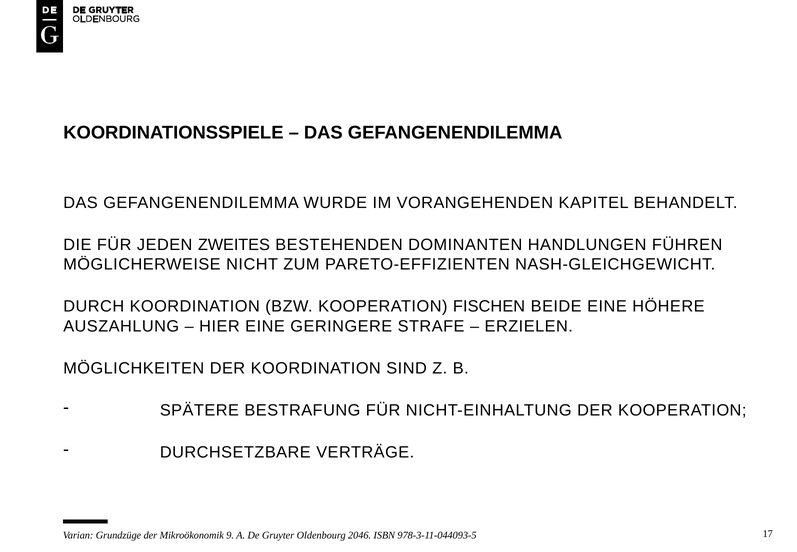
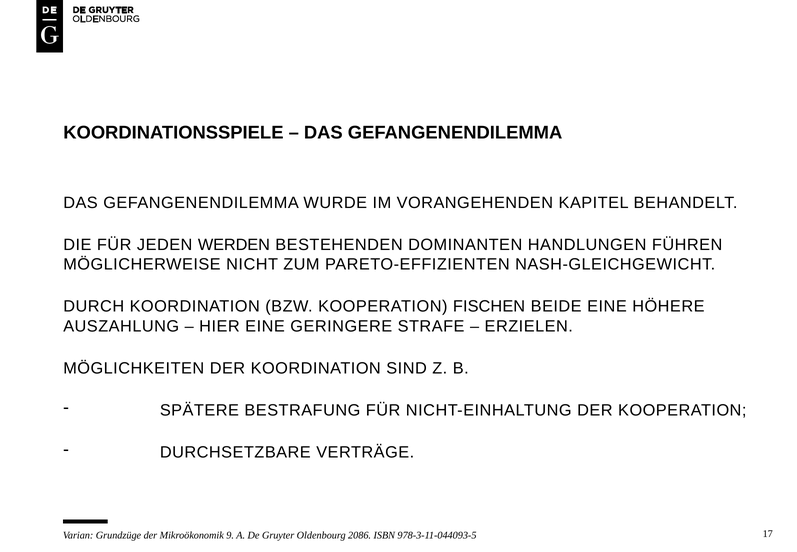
ZWEITES: ZWEITES -> WERDEN (234, 245)
2046: 2046 -> 2086 (360, 535)
